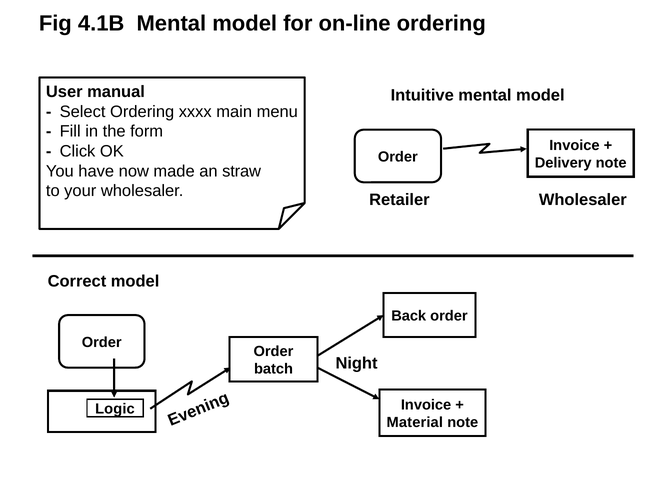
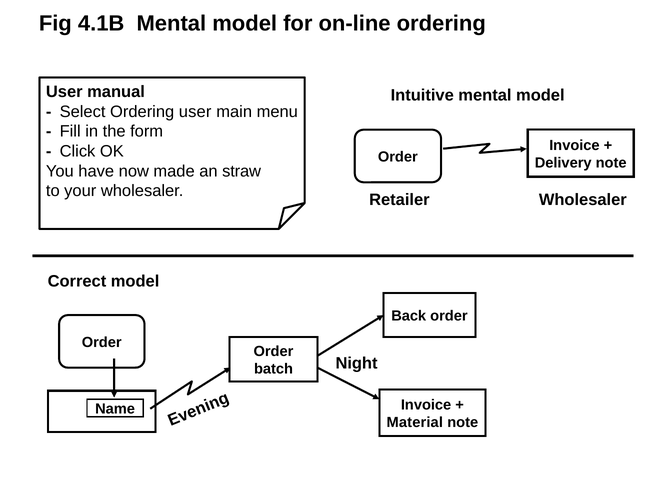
Ordering xxxx: xxxx -> user (195, 112)
Logic: Logic -> Name (115, 409)
